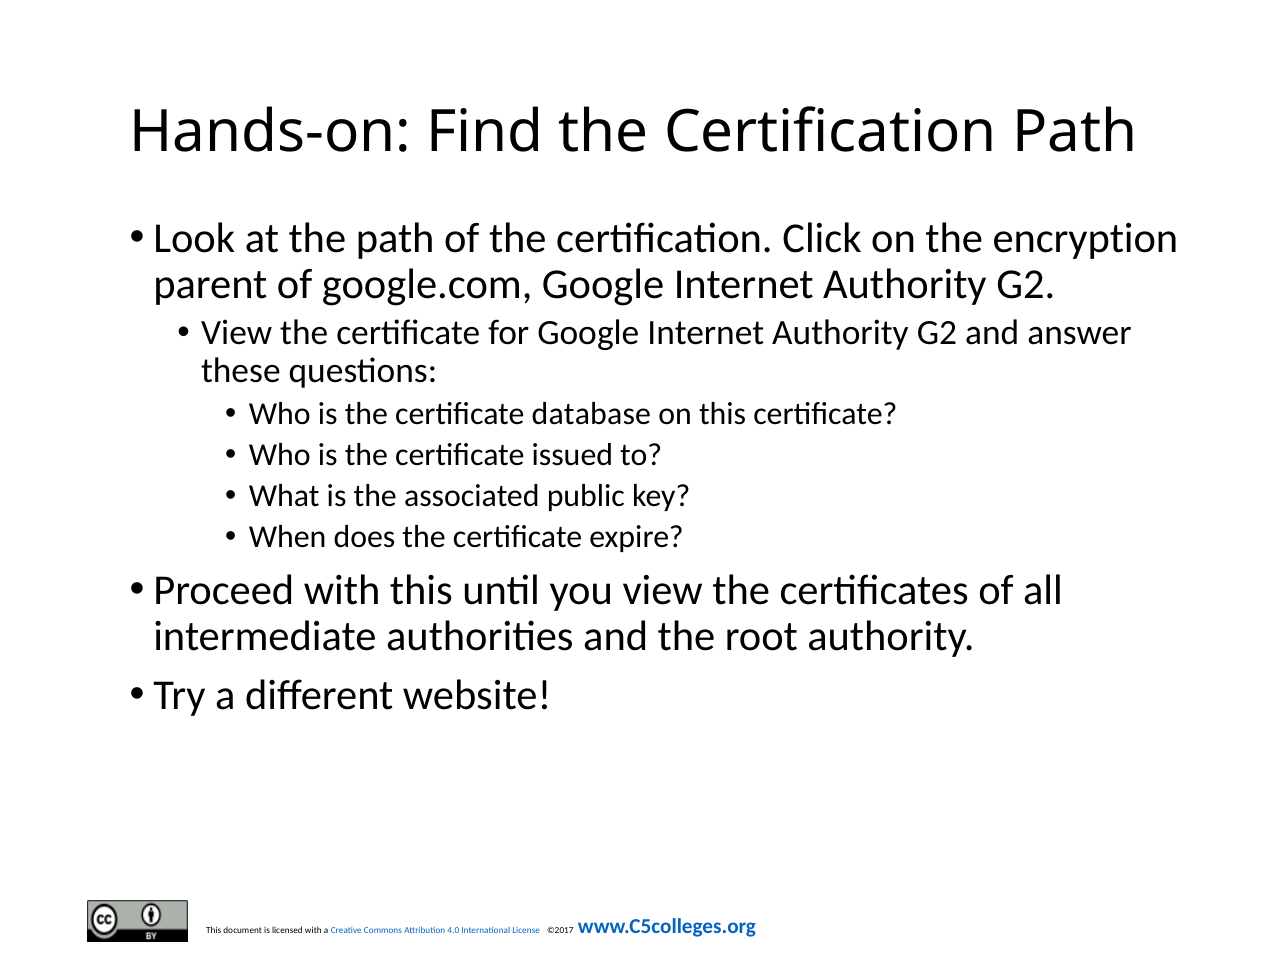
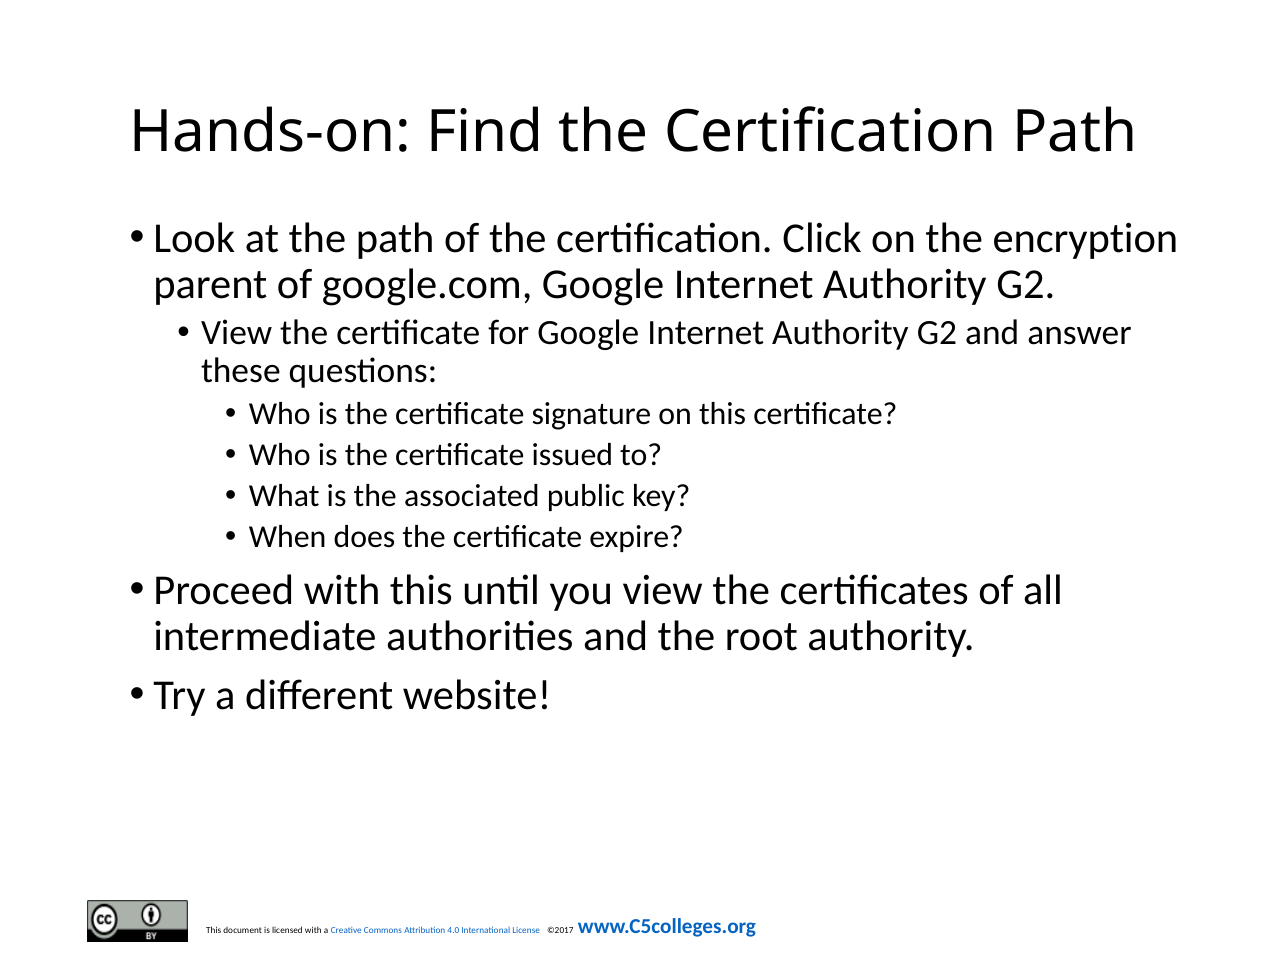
database: database -> signature (591, 414)
